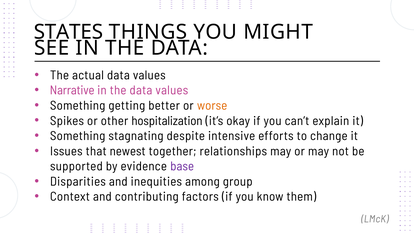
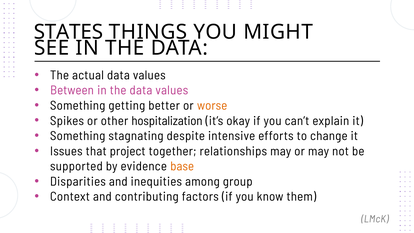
Narrative: Narrative -> Between (72, 90)
newest: newest -> project (128, 151)
base colour: purple -> orange (182, 166)
